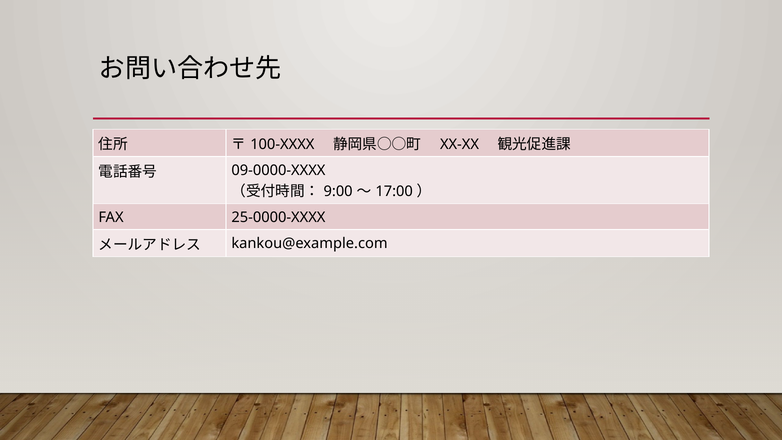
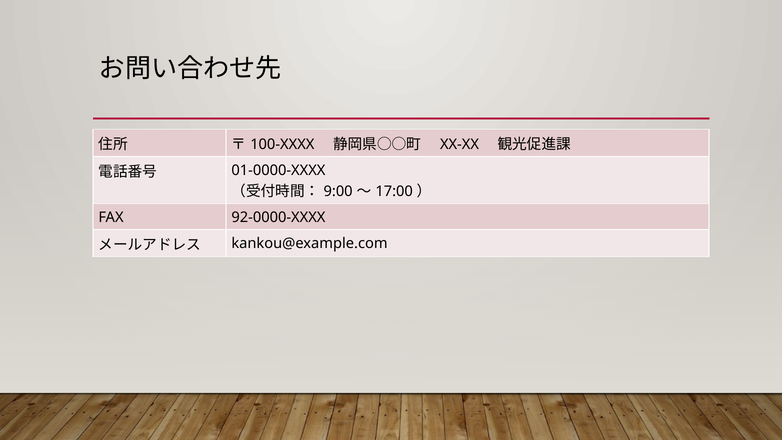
09-0000-XXXX: 09-0000-XXXX -> 01-0000-XXXX (278, 170)
25-0000-XXXX: 25-0000-XXXX -> 92-0000-XXXX (278, 217)
